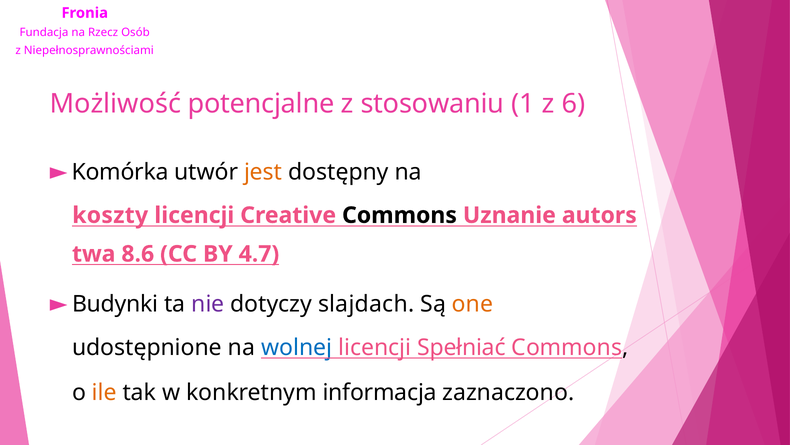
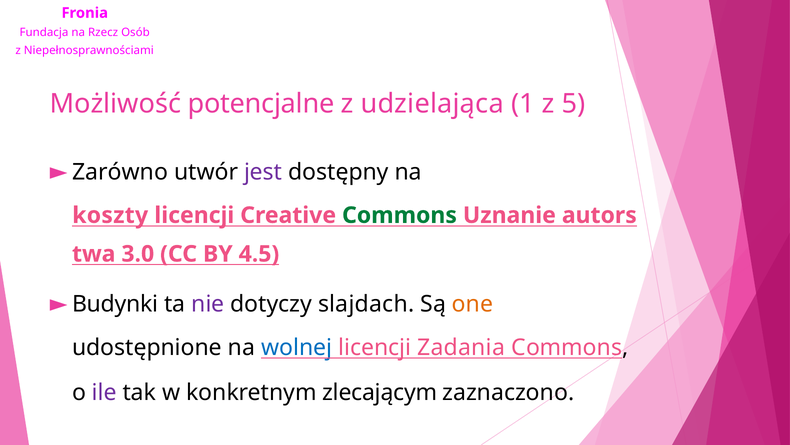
stosowaniu: stosowaniu -> udzielająca (432, 104)
6: 6 -> 5 (573, 104)
Komórka: Komórka -> Zarówno (120, 172)
jest colour: orange -> purple (263, 172)
Commons colour: black -> green (399, 215)
8.6: 8.6 -> 3.0 (138, 254)
4.7: 4.7 -> 4.5 (259, 254)
Spełniać: Spełniać -> Zadania (461, 347)
ile colour: orange -> purple (104, 392)
informacja: informacja -> zlecającym (380, 392)
